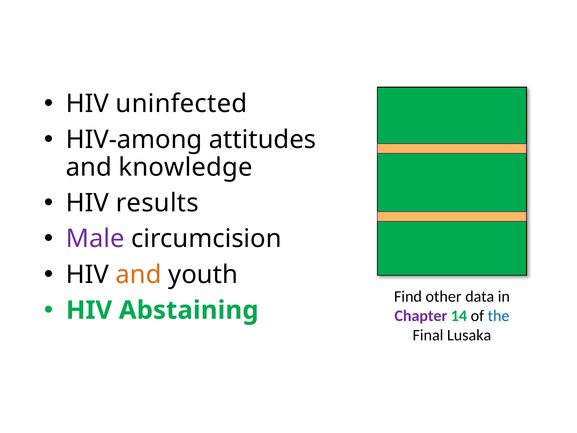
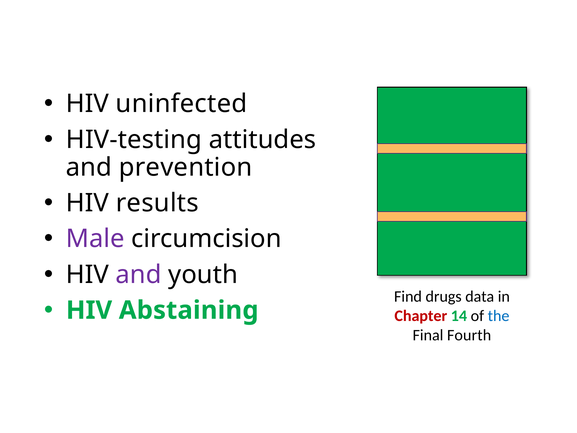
HIV-among: HIV-among -> HIV-testing (134, 139)
knowledge: knowledge -> prevention (186, 167)
and colour: orange -> purple (139, 274)
other: other -> drugs (444, 296)
Chapter colour: purple -> red (421, 316)
Lusaka: Lusaka -> Fourth (469, 335)
